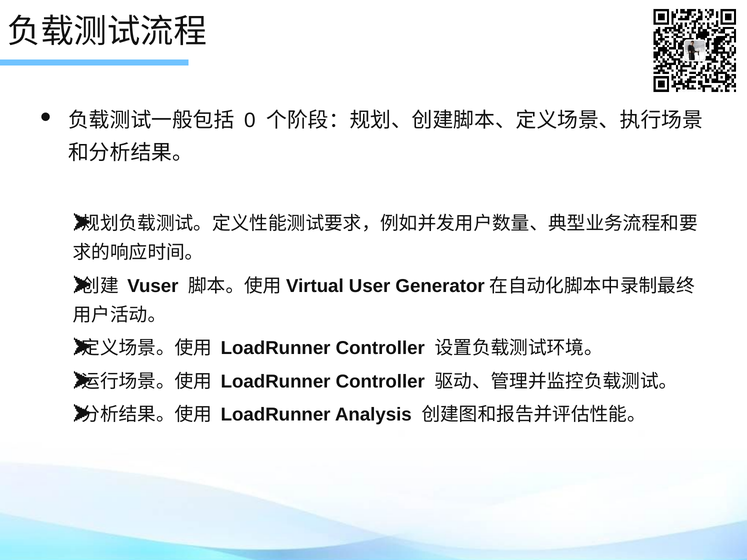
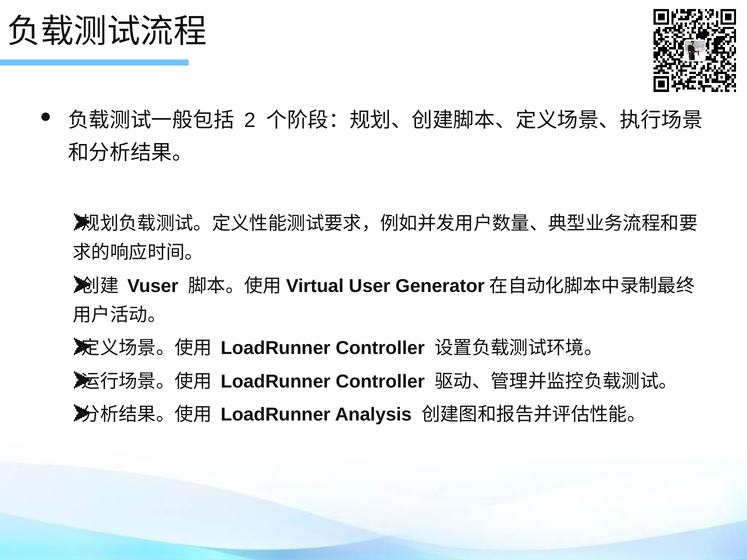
0: 0 -> 2 (250, 120)
